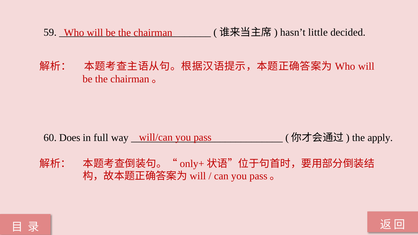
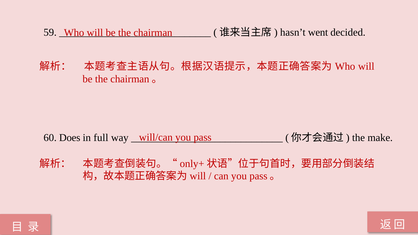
little: little -> went (318, 32)
apply: apply -> make (380, 138)
